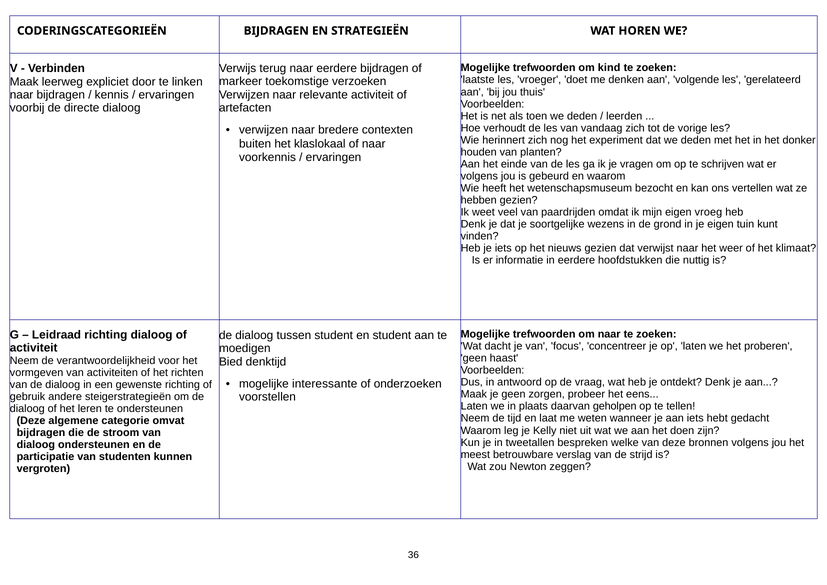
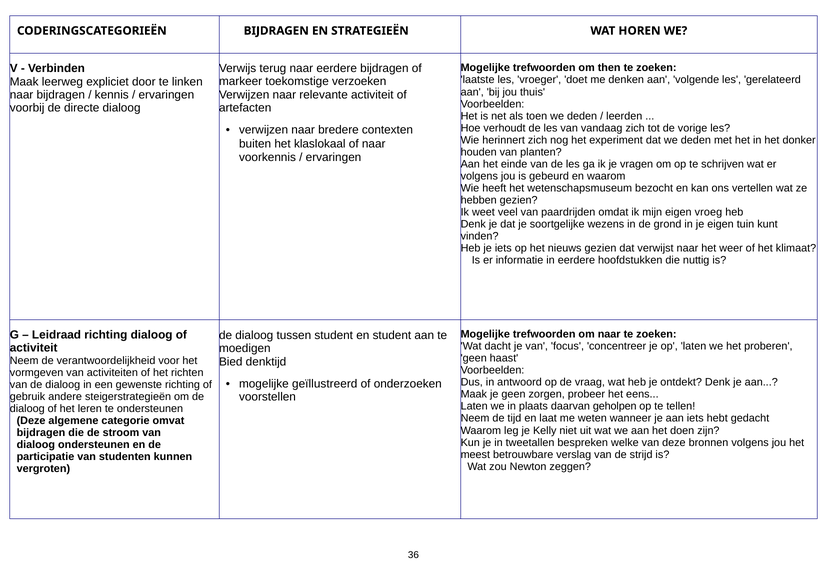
kind: kind -> then (609, 68)
interessante: interessante -> geïllustreerd (325, 384)
